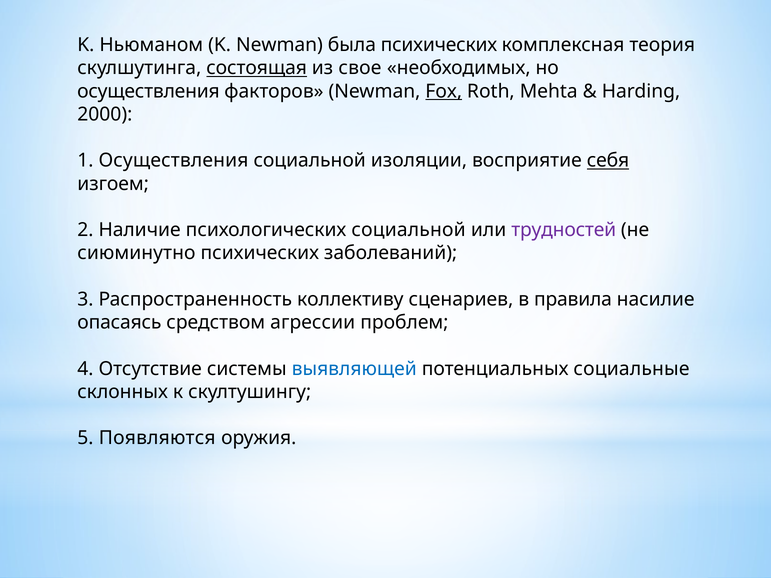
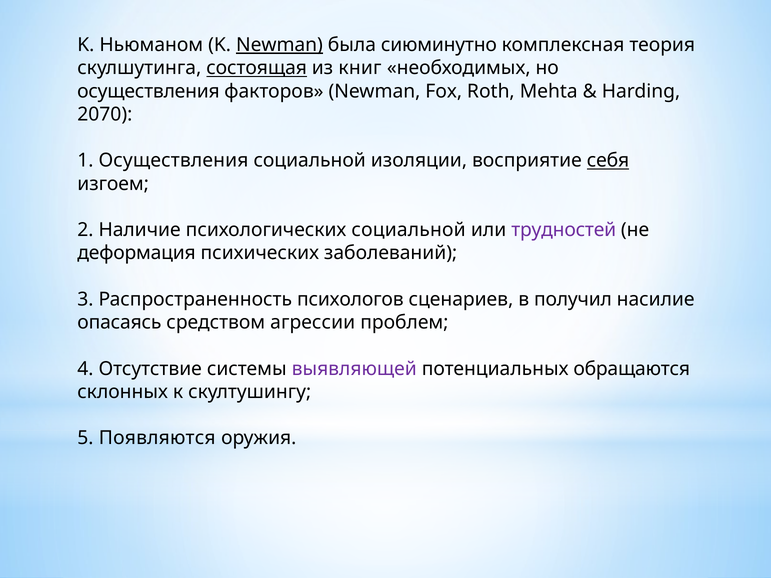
Newman underline: none -> present (279, 45)
была психических: психических -> сиюминутно (439, 45)
свое: свое -> книг (360, 68)
Fox underline: present -> none (444, 91)
2000: 2000 -> 2070 (105, 114)
сиюминутно: сиюминутно -> деформация (137, 253)
коллективу: коллективу -> психологов (350, 299)
правила: правила -> получил (573, 299)
выявляющей colour: blue -> purple (354, 369)
социальные: социальные -> обращаются (632, 369)
